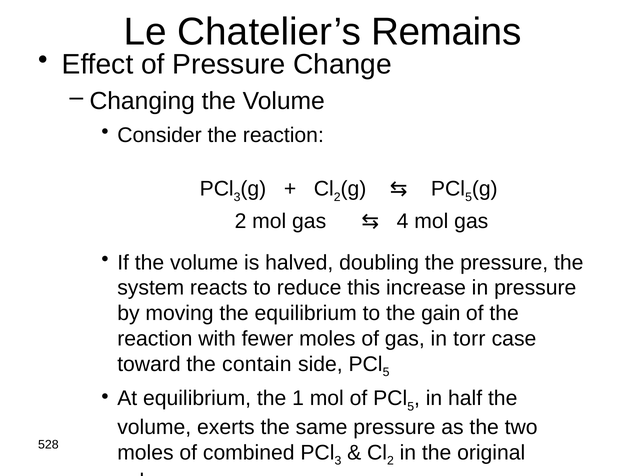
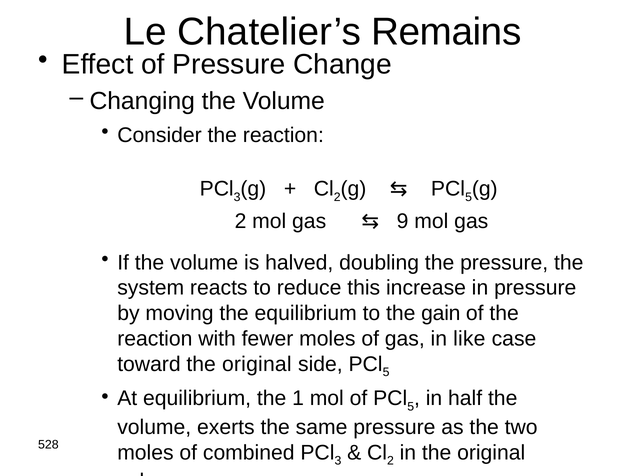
4: 4 -> 9 (403, 221)
torr: torr -> like (469, 338)
toward the contain: contain -> original (257, 364)
